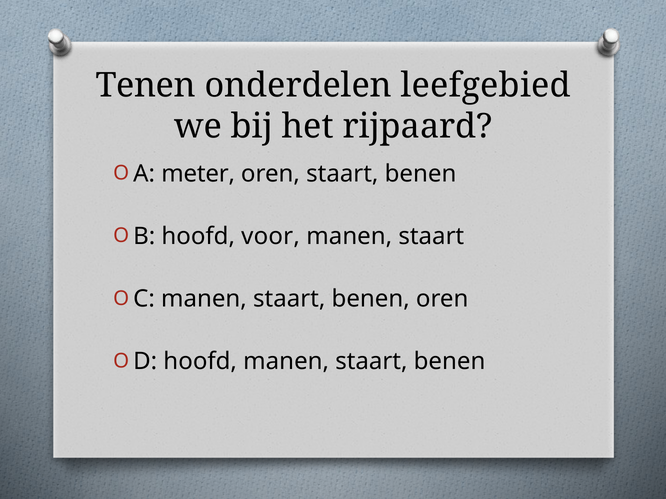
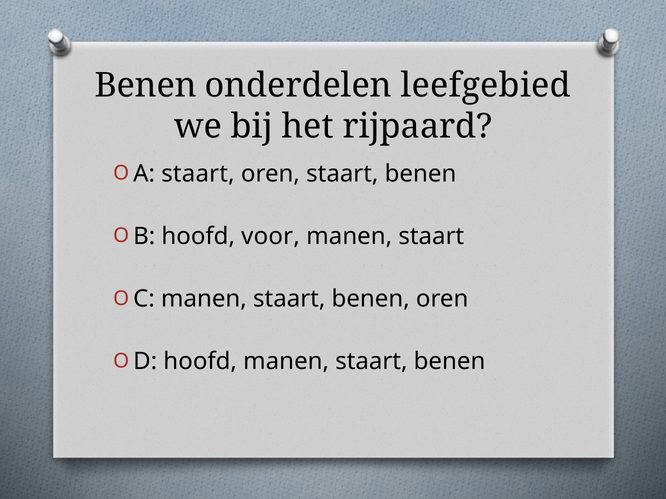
Tenen: Tenen -> Benen (146, 86)
meter: meter -> staart (198, 174)
